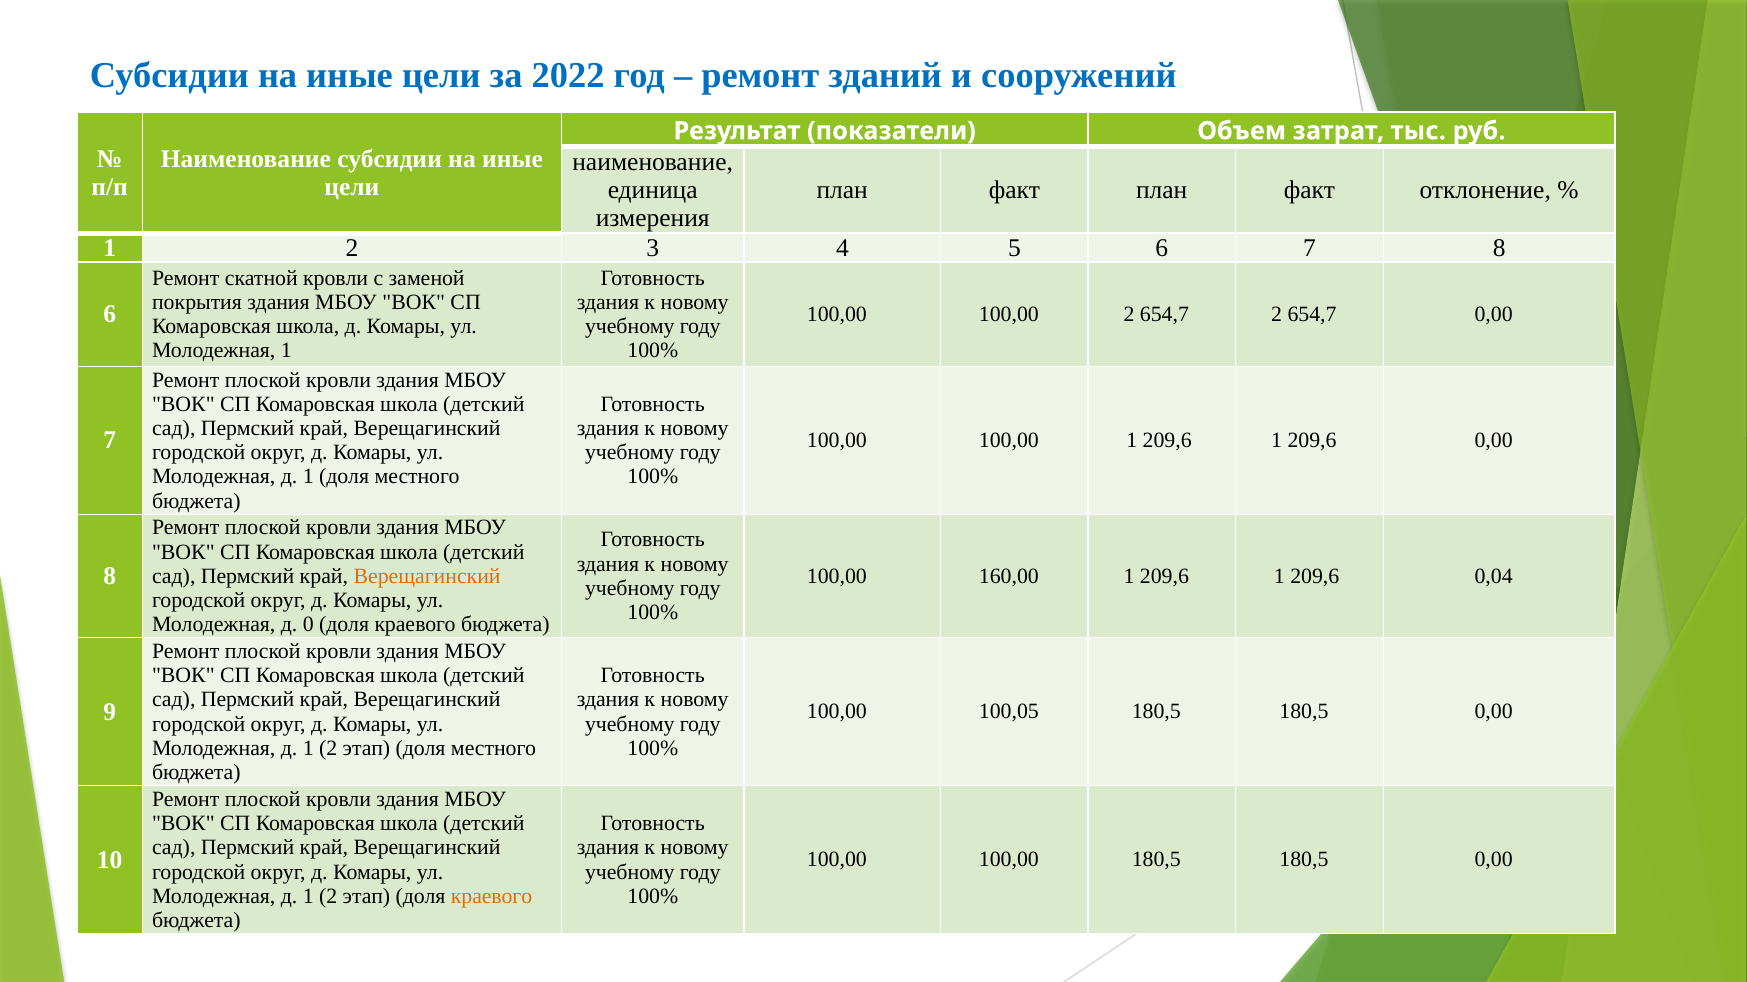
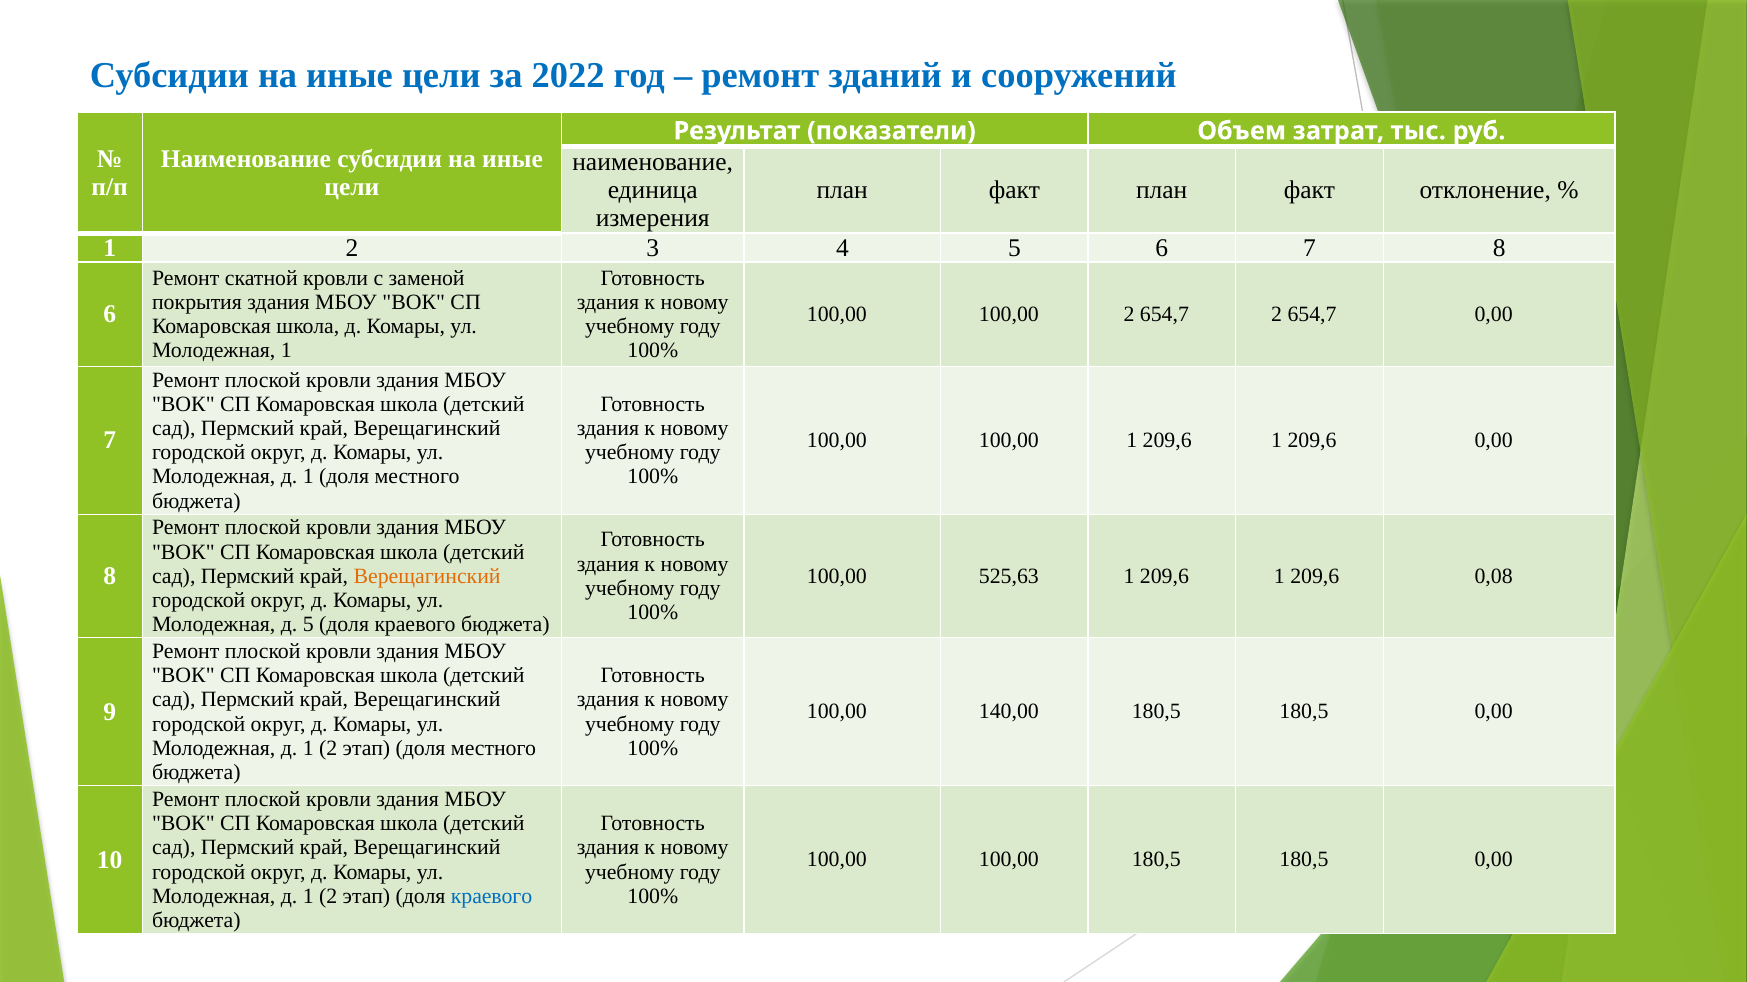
160,00: 160,00 -> 525,63 (1009, 577)
0,04: 0,04 -> 0,08 (1494, 577)
д 0: 0 -> 5 (308, 625)
100,05: 100,05 -> 140,00 (1009, 712)
краевого colour: orange -> blue (492, 897)
